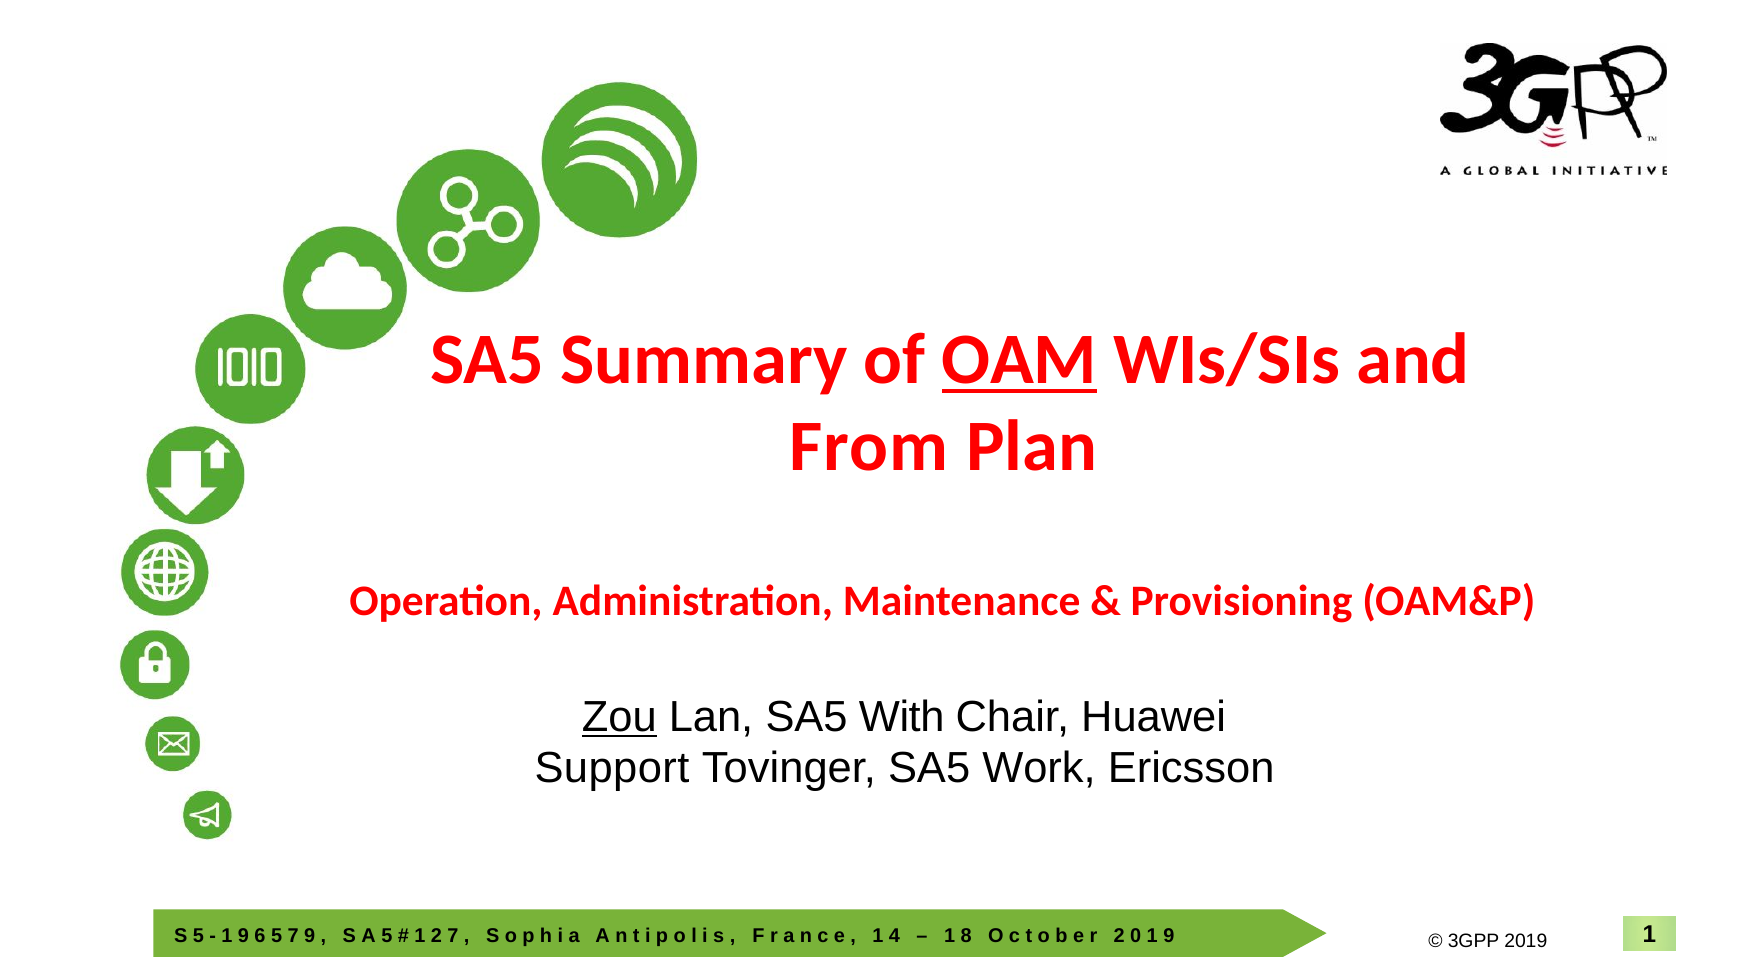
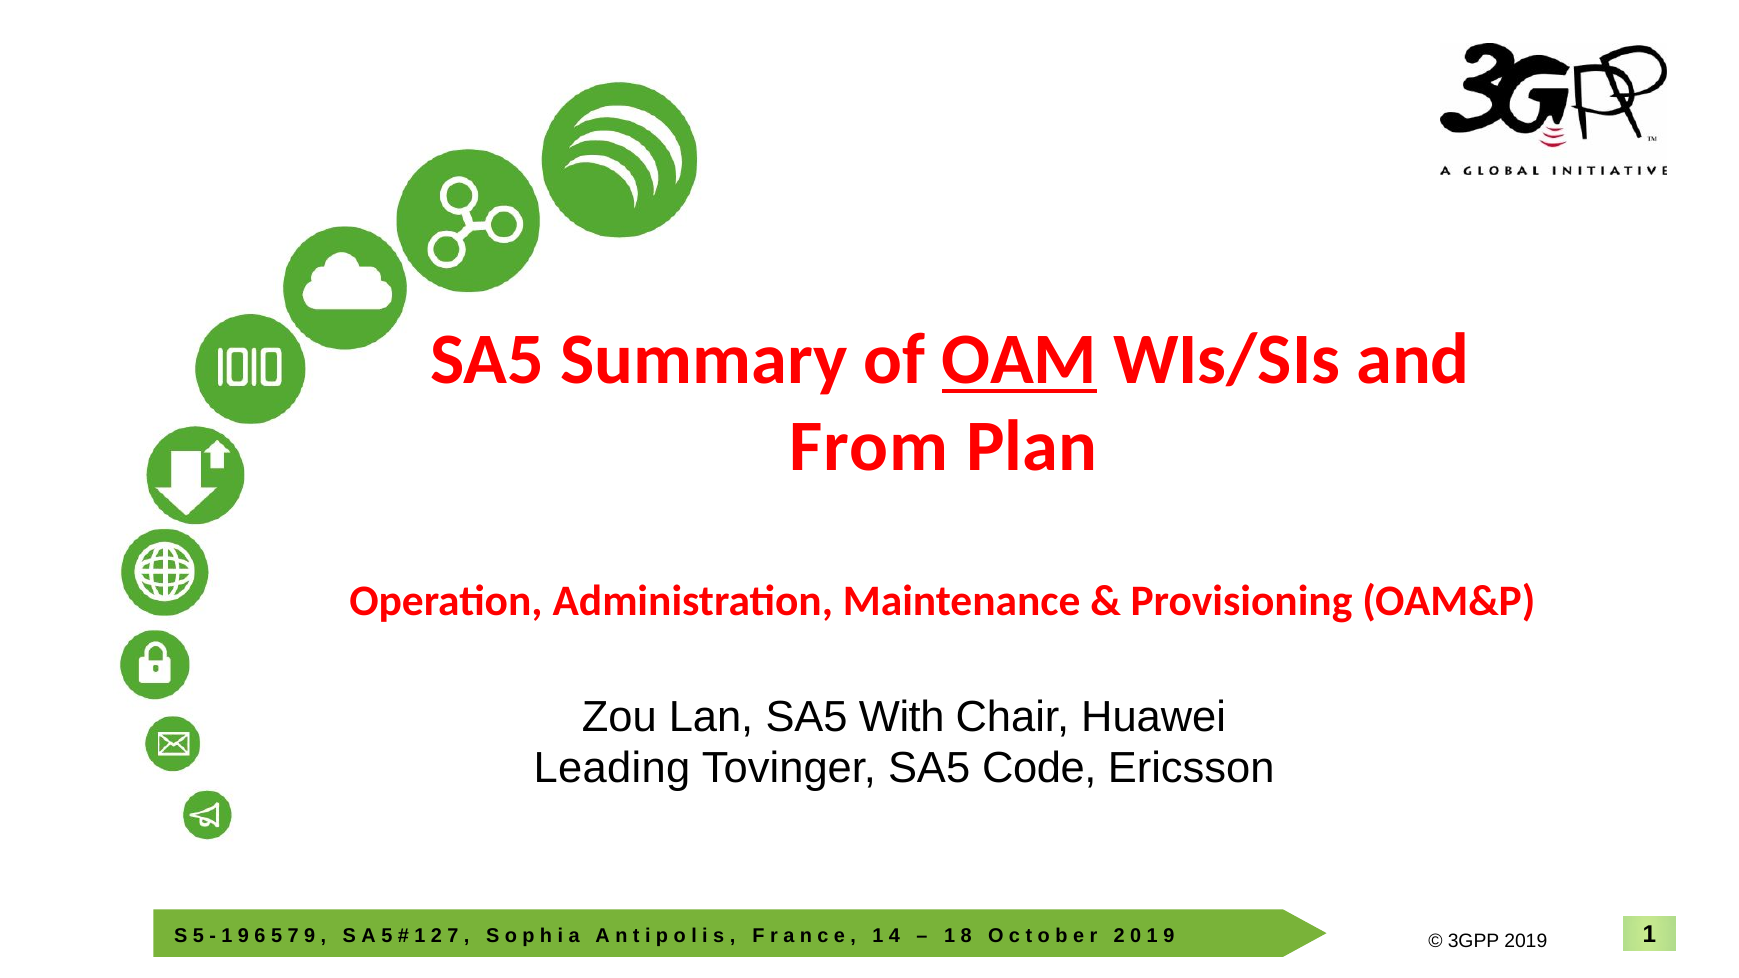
Zou underline: present -> none (619, 718)
Support: Support -> Leading (612, 768)
Work: Work -> Code (1039, 768)
